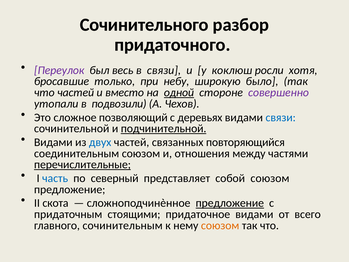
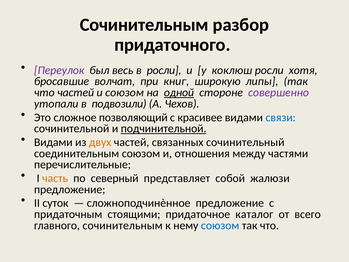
Сочинительного: Сочинительного -> Сочинительным (144, 25)
в связи: связи -> росли (164, 70)
только: только -> волчат (115, 81)
небу: небу -> книг (176, 81)
было: было -> липы (262, 81)
и вместо: вместо -> союзом (124, 92)
деревьях: деревьях -> красивее (200, 117)
двух colour: blue -> orange (100, 142)
повторяющийся: повторяющийся -> сочинительный (245, 142)
перечислительные underline: present -> none (82, 164)
часть colour: blue -> orange (55, 178)
собой союзом: союзом -> жалюзи (270, 178)
скота: скота -> суток (55, 203)
предложение underline: present -> none (230, 203)
придаточное видами: видами -> каталог (254, 214)
союзом colour: orange -> blue (220, 225)
